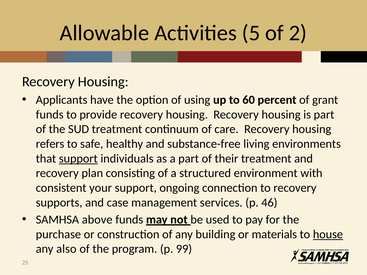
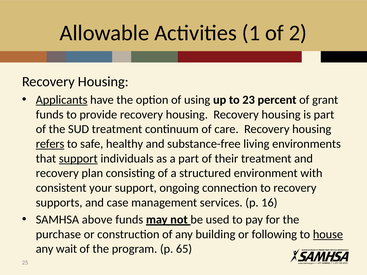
5: 5 -> 1 (251, 33)
Applicants underline: none -> present (62, 100)
60: 60 -> 23 (249, 100)
refers underline: none -> present (50, 144)
46: 46 -> 16 (269, 203)
materials: materials -> following (274, 235)
also: also -> wait (66, 249)
99: 99 -> 65 (184, 249)
